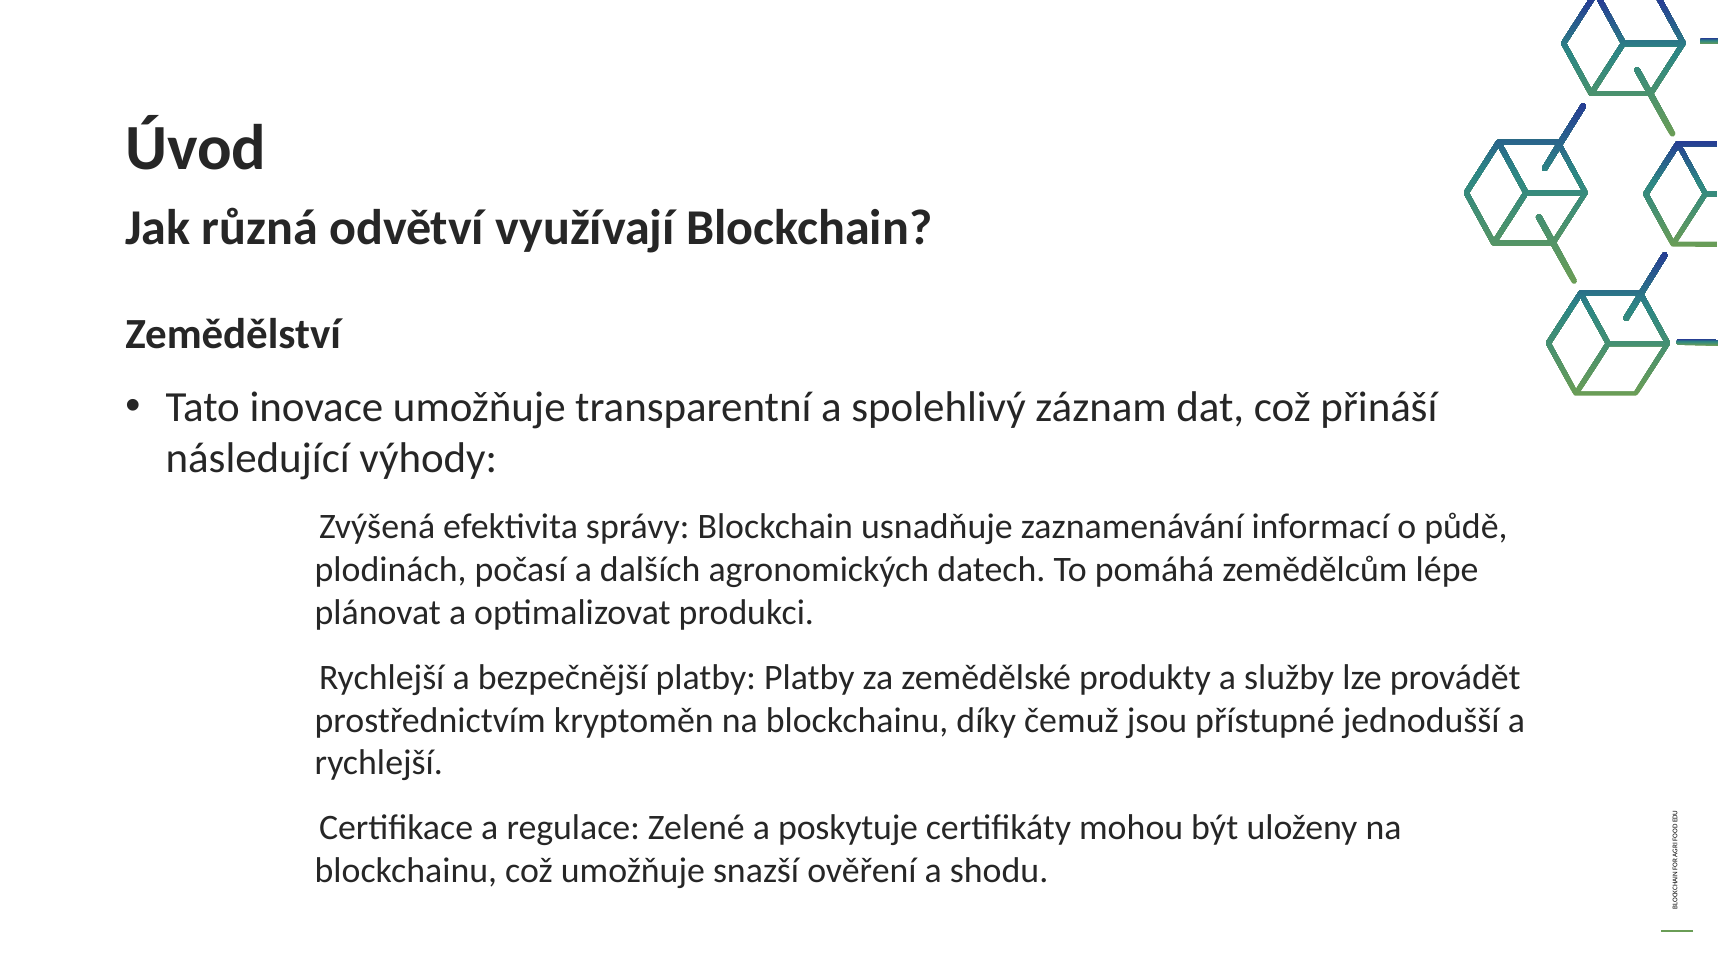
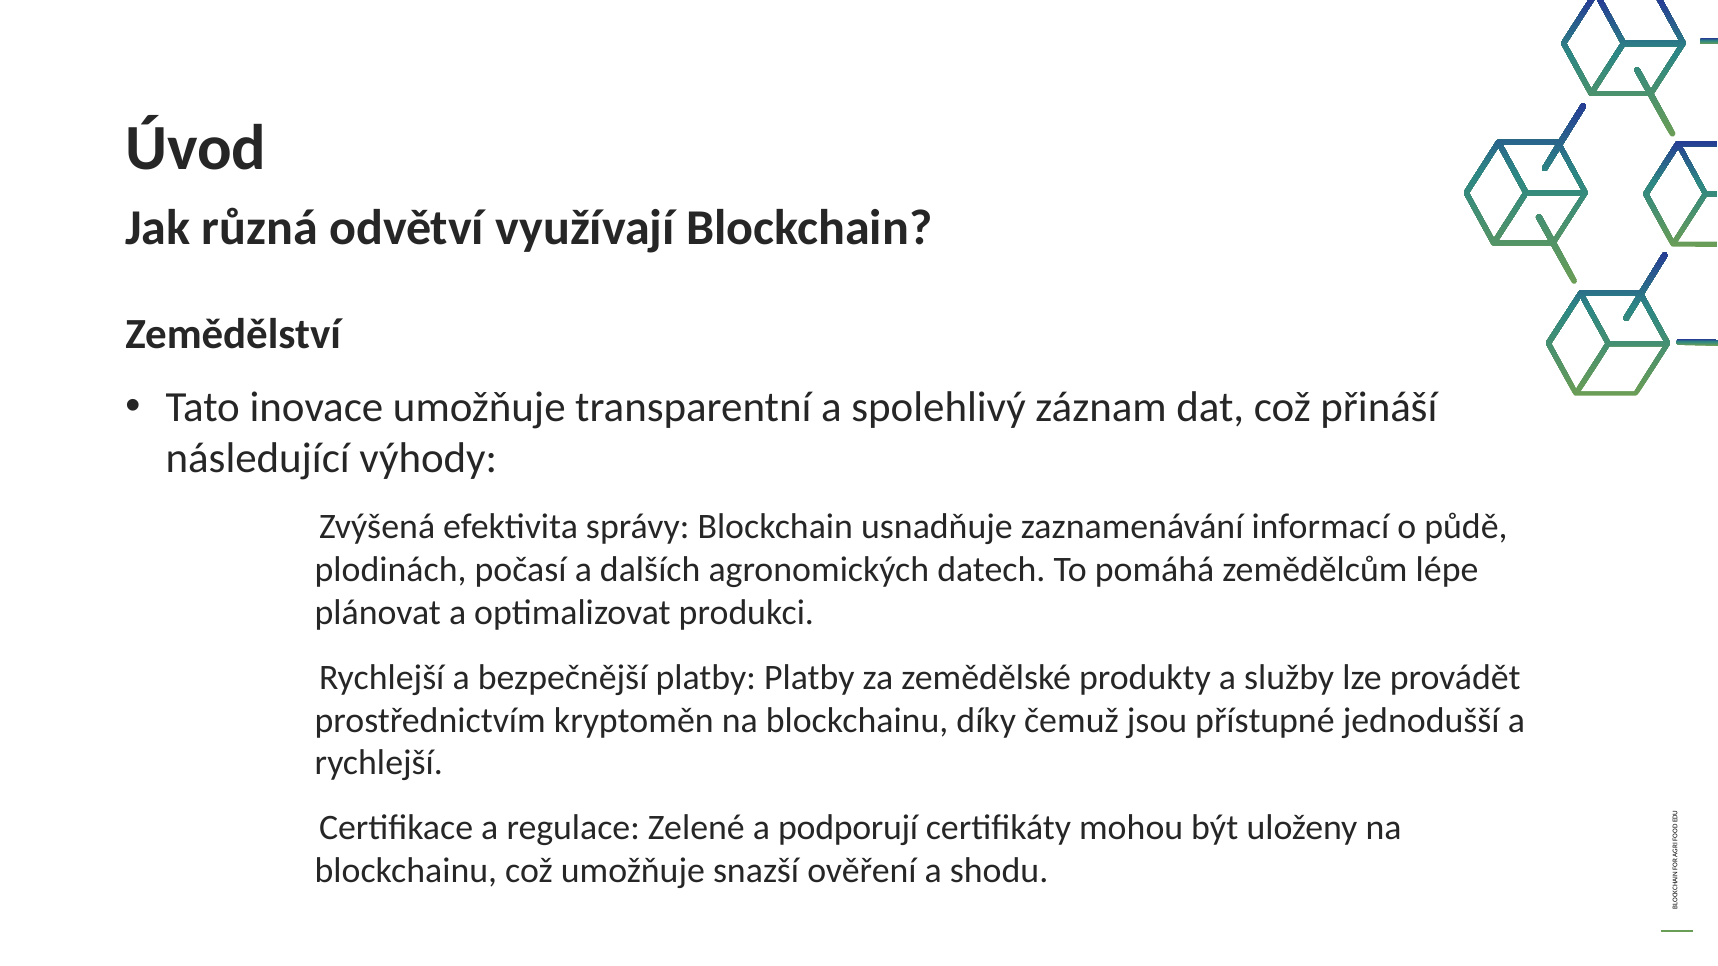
poskytuje: poskytuje -> podporují (848, 828)
